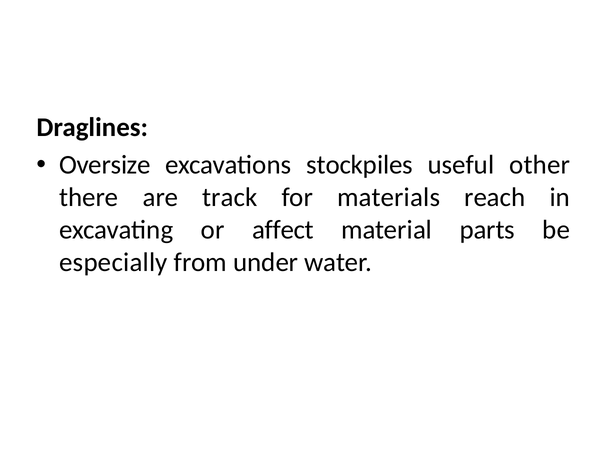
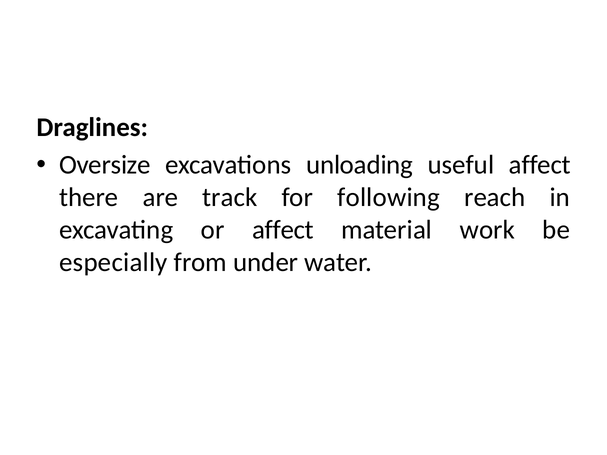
stockpiles: stockpiles -> unloading (360, 165)
useful other: other -> affect (540, 165)
materials: materials -> following (389, 198)
parts: parts -> work (487, 230)
